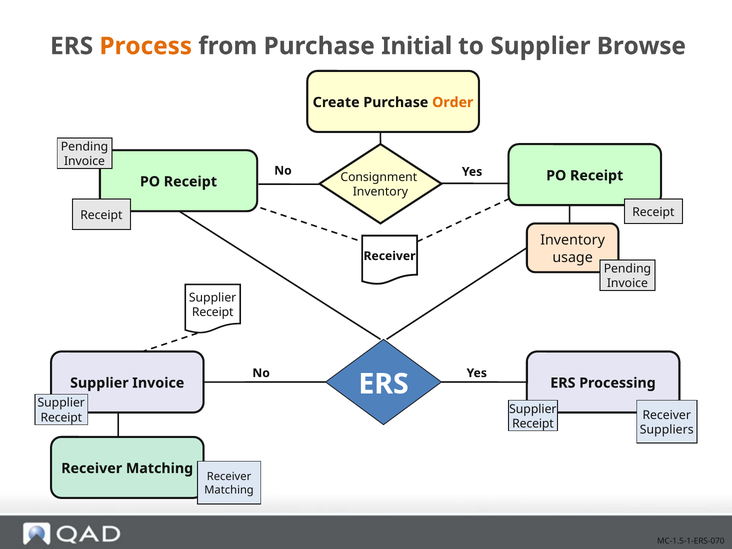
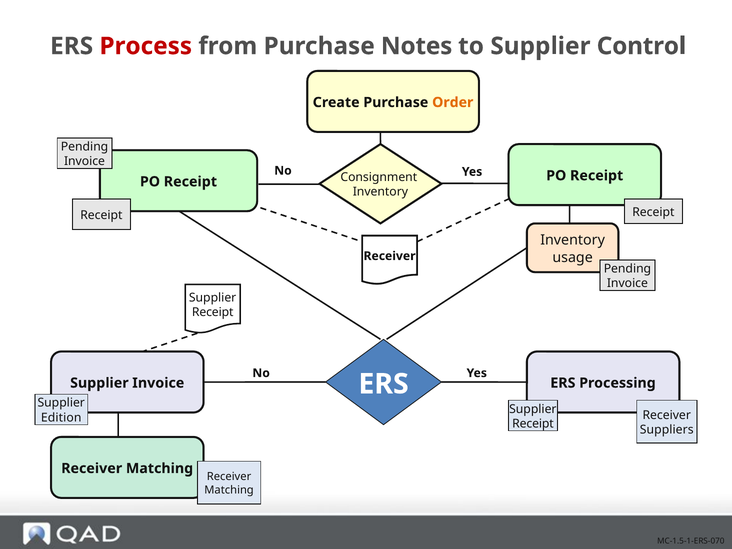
Process colour: orange -> red (146, 46)
Initial: Initial -> Notes (417, 46)
Browse: Browse -> Control (641, 46)
Receipt: Receipt -> Edition (61, 418)
